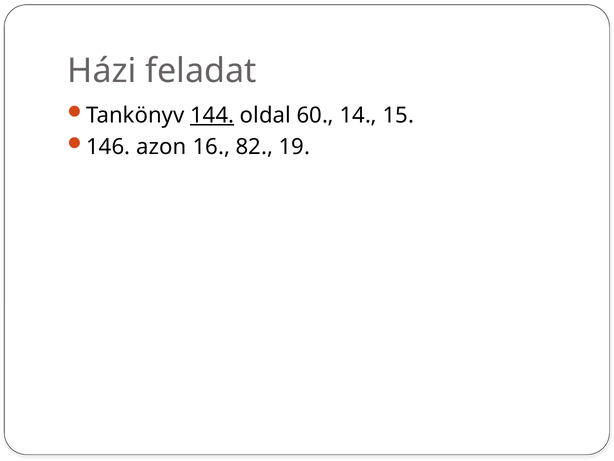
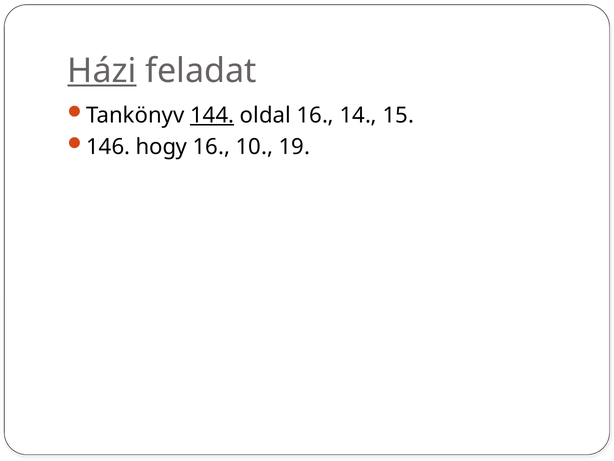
Házi underline: none -> present (102, 71)
oldal 60: 60 -> 16 (315, 115)
azon: azon -> hogy (162, 147)
82: 82 -> 10 (254, 147)
